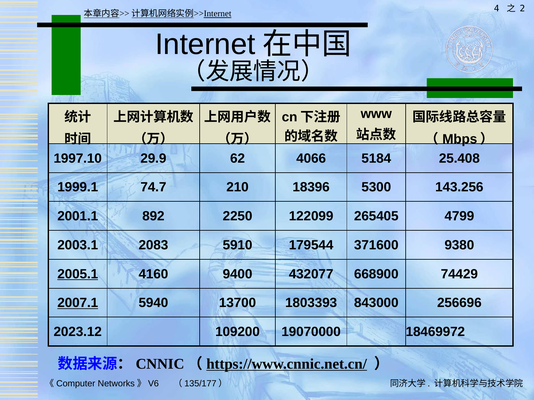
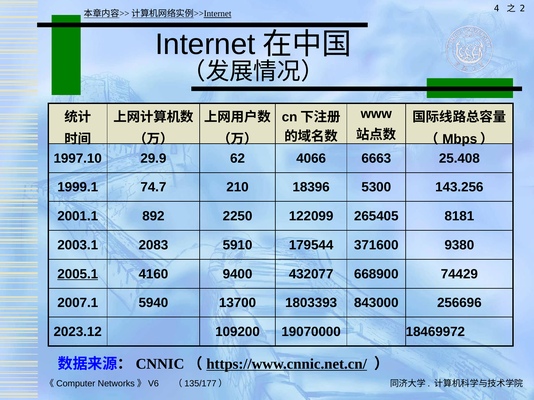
5184: 5184 -> 6663 (376, 158)
4799: 4799 -> 8181 (459, 216)
2007.1 underline: present -> none (78, 303)
